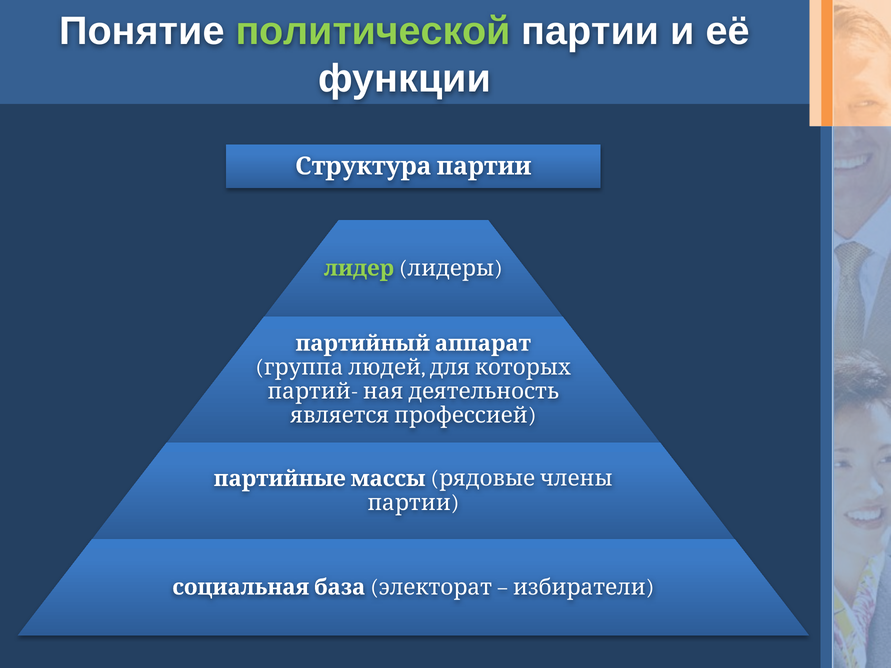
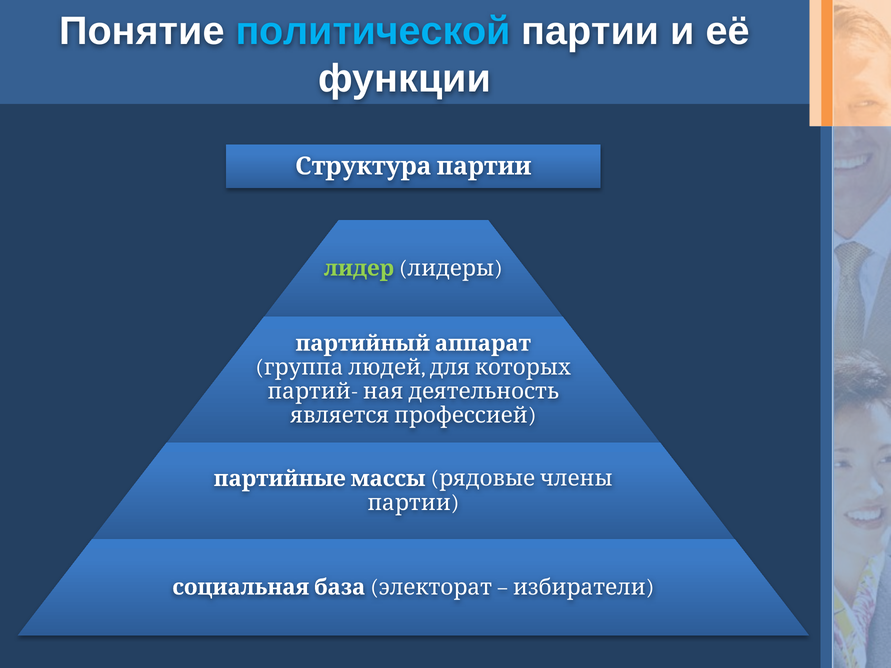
политической colour: light green -> light blue (373, 31)
